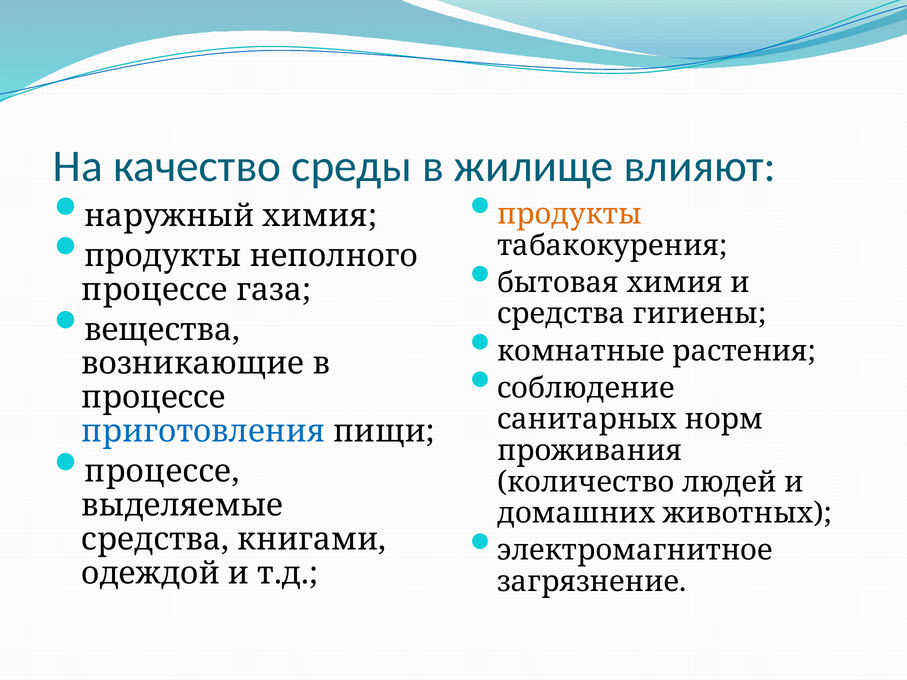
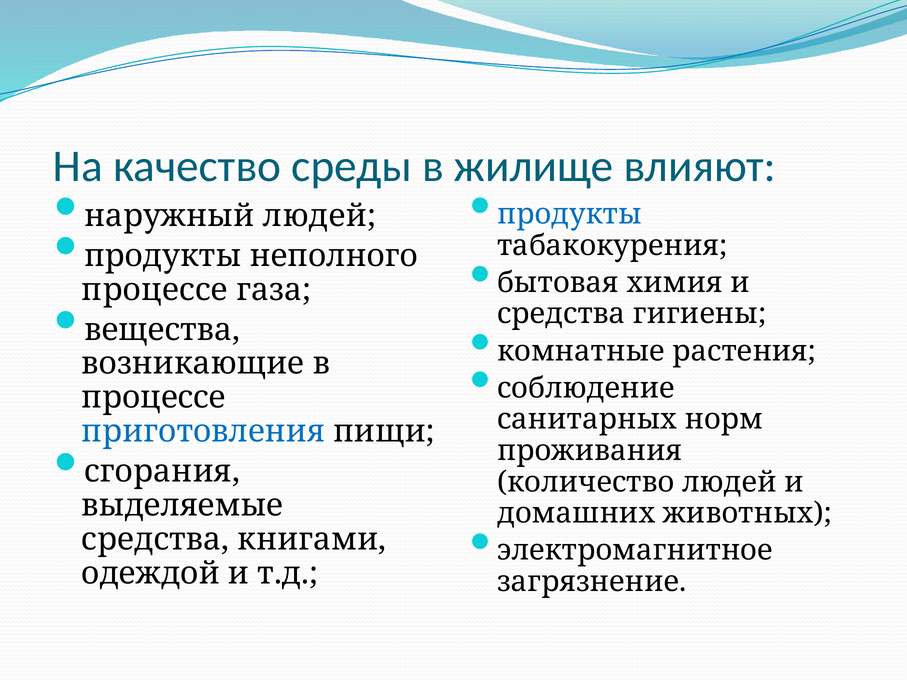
наружный химия: химия -> людей (320, 216)
продукты colour: orange -> blue (570, 214)
процессе: процессе -> сгорания (162, 472)
